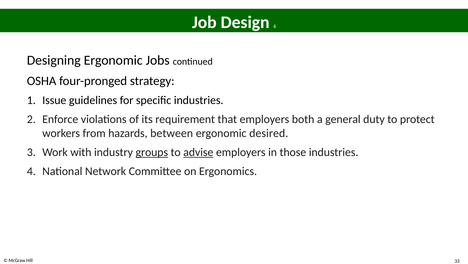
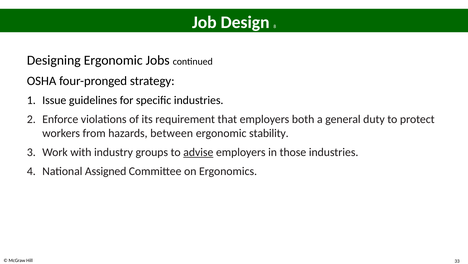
desired: desired -> stability (269, 133)
groups underline: present -> none (152, 152)
Network: Network -> Assigned (106, 171)
